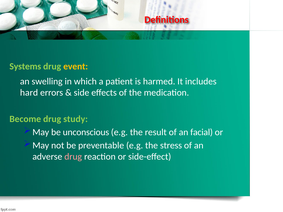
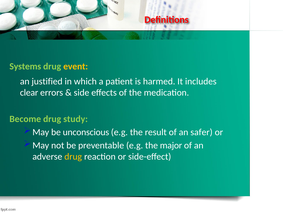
swelling: swelling -> justified (47, 81)
hard: hard -> clear (29, 93)
facial: facial -> safer (202, 132)
stress: stress -> major (171, 146)
drug colour: pink -> yellow (73, 157)
